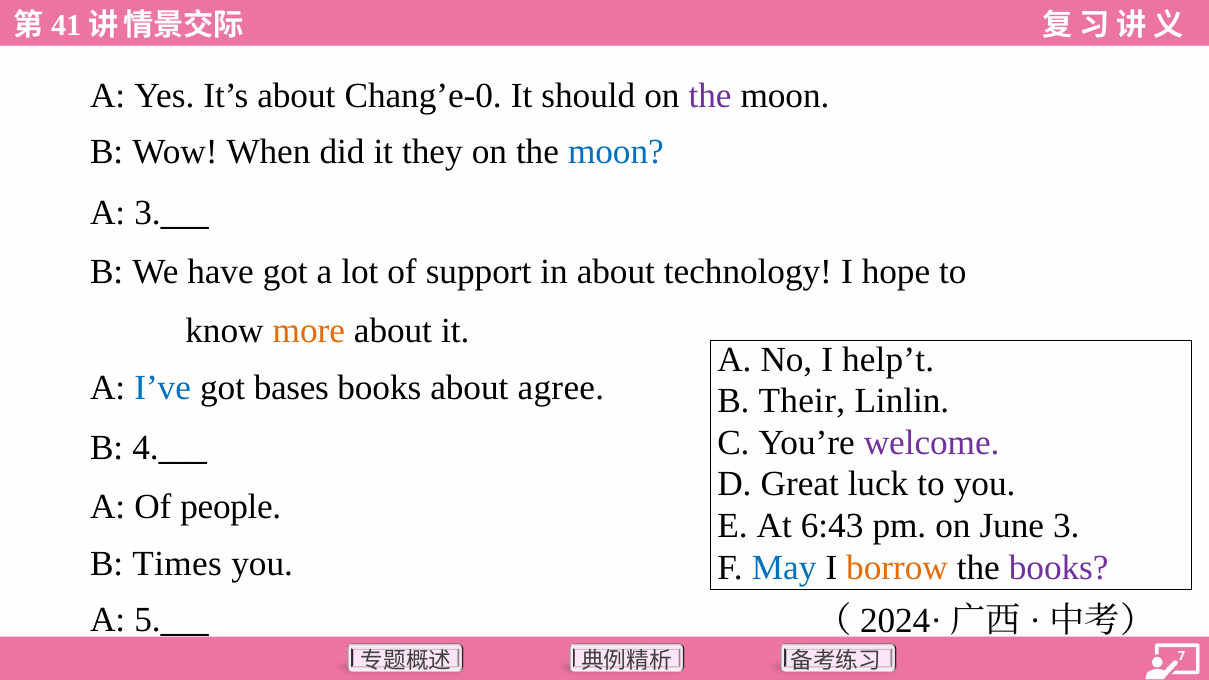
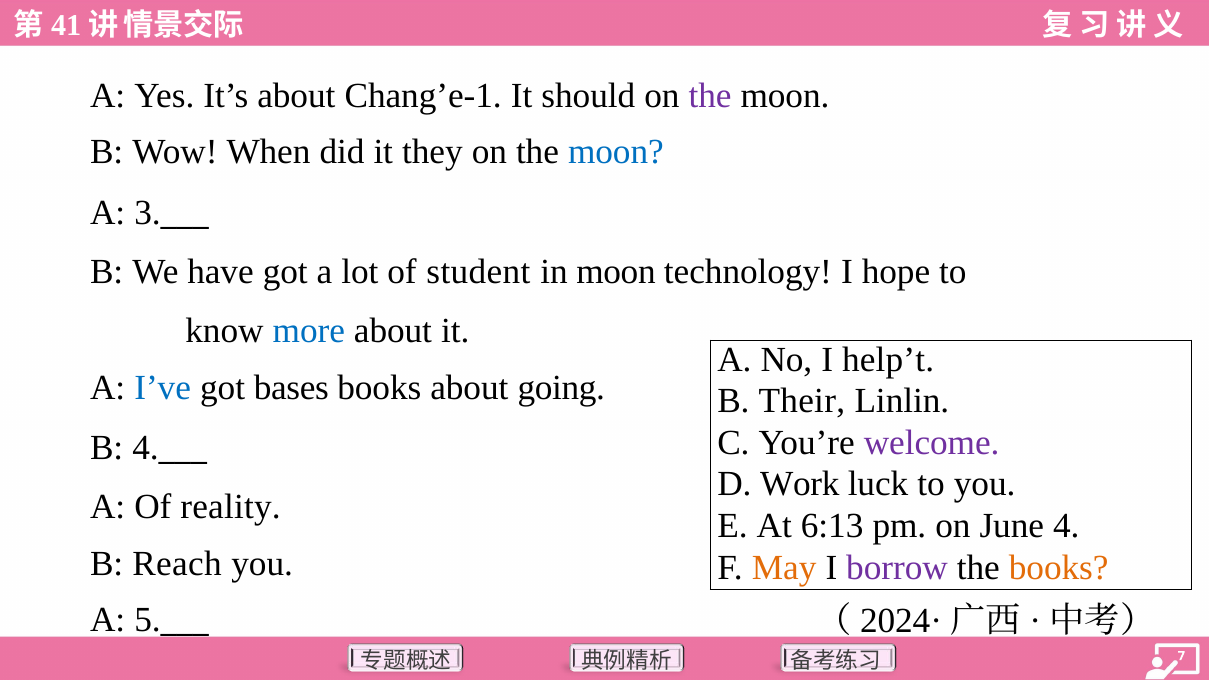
Chang’e-0: Chang’e-0 -> Chang’e-1 (423, 95)
support: support -> student (478, 272)
in about: about -> moon (616, 272)
more colour: orange -> blue (309, 331)
agree: agree -> going (561, 388)
Great: Great -> Work (800, 484)
people: people -> reality (231, 507)
6:43: 6:43 -> 6:13 (832, 526)
June 3: 3 -> 4 (1066, 526)
Times: Times -> Reach (177, 563)
May colour: blue -> orange (784, 567)
borrow colour: orange -> purple (897, 567)
books colour: purple -> orange (1059, 567)
